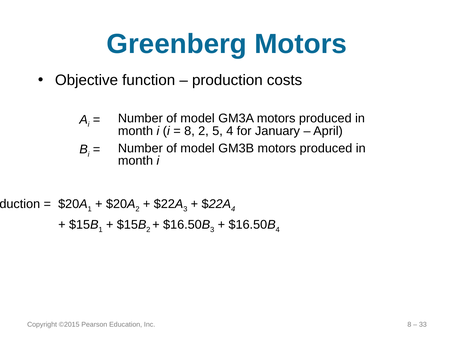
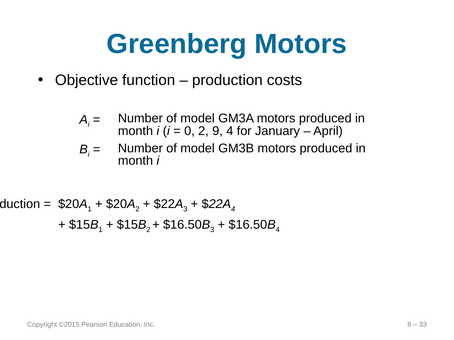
8: 8 -> 0 (189, 131)
5: 5 -> 9 (218, 131)
